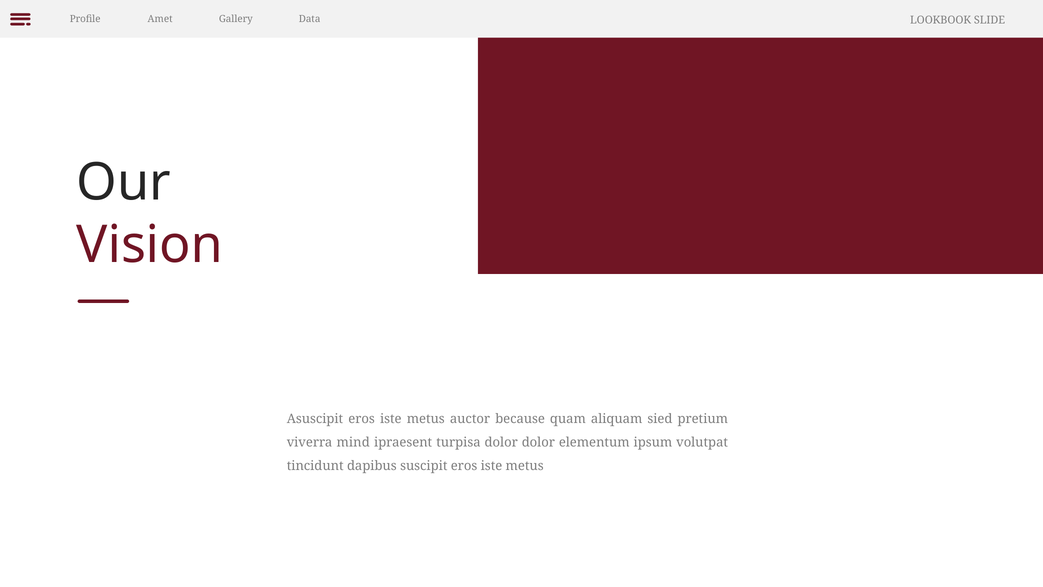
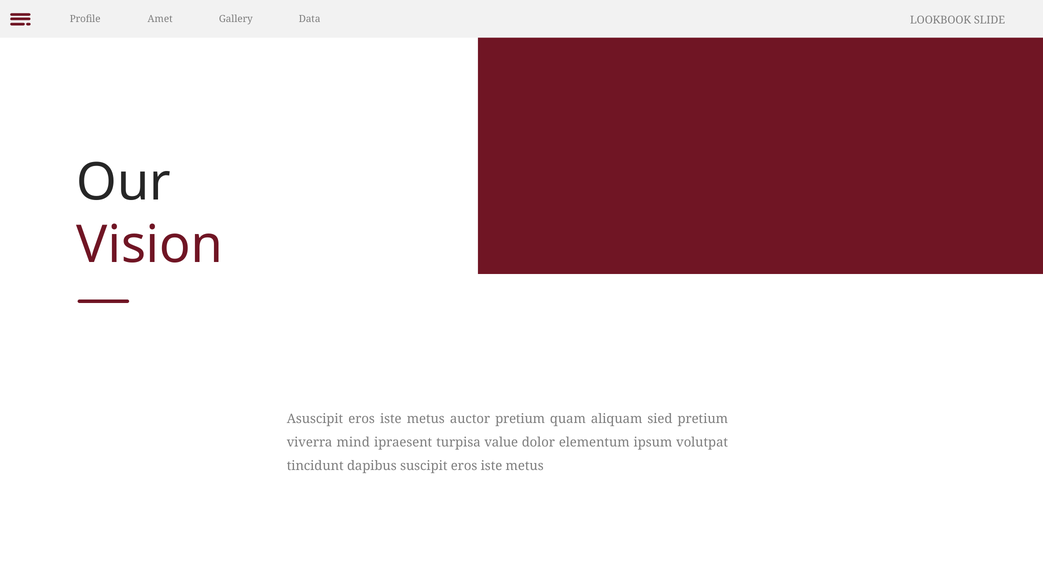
auctor because: because -> pretium (520, 419)
turpisa dolor: dolor -> value (501, 442)
